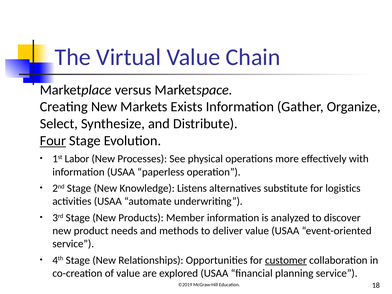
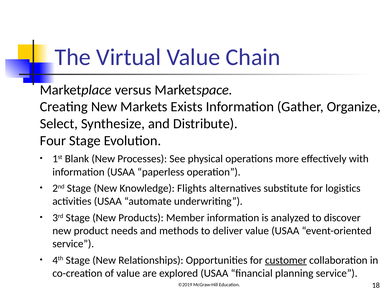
Four underline: present -> none (53, 141)
Labor: Labor -> Blank (77, 159)
Listens: Listens -> Flights (192, 188)
